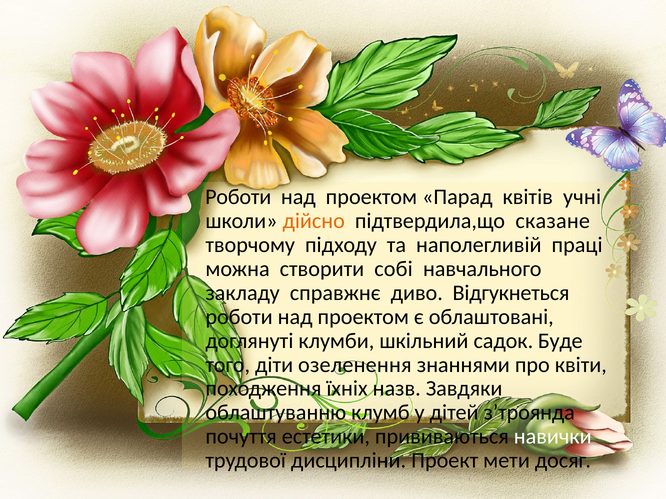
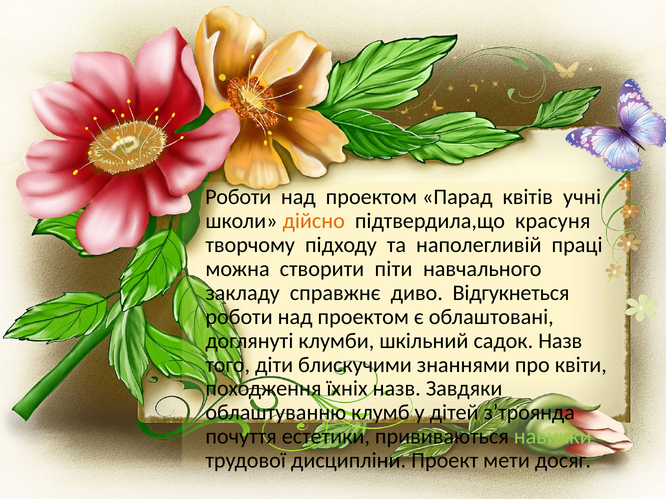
сказане: сказане -> красуня (553, 221)
собі: собі -> піти (393, 269)
садок Буде: Буде -> Назв (560, 341)
озеленення: озеленення -> блискучими (355, 365)
навички colour: white -> light green (553, 437)
